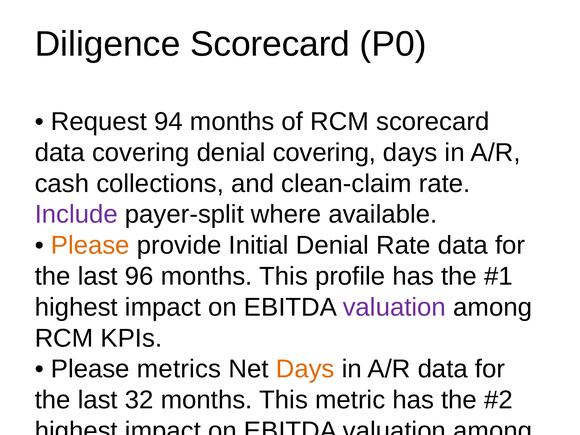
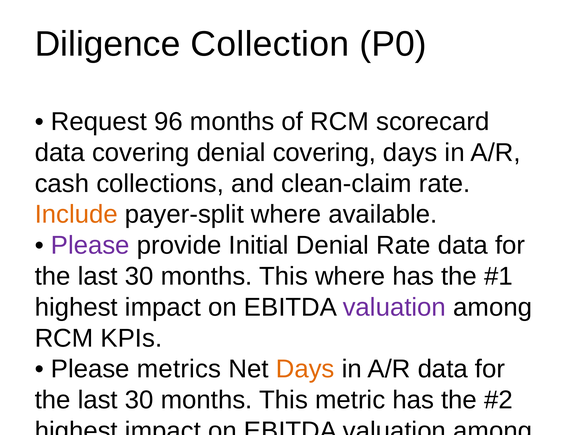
Diligence Scorecard: Scorecard -> Collection (270, 44)
94: 94 -> 96 (168, 122)
Include colour: purple -> orange (76, 214)
Please colour: orange -> purple (90, 245)
96: 96 -> 30 (139, 276)
This profile: profile -> where (350, 276)
32: 32 -> 30 (139, 400)
